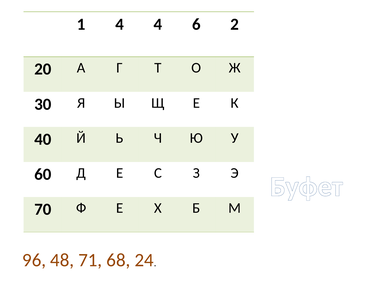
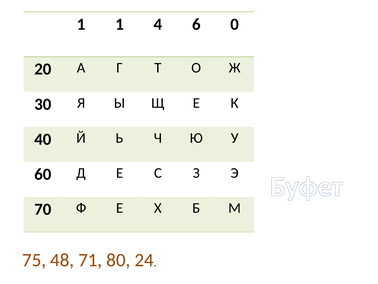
1 4: 4 -> 1 (120, 24)
2: 2 -> 0 (235, 24)
96: 96 -> 75 (34, 260)
68: 68 -> 80 (118, 260)
